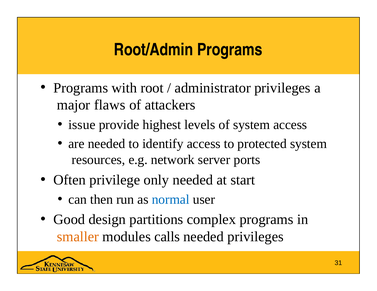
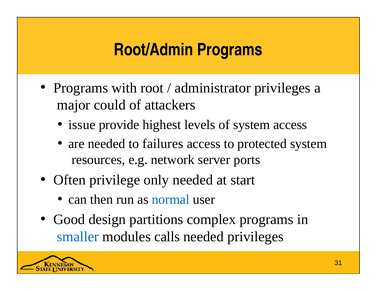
flaws: flaws -> could (110, 105)
identify: identify -> failures (163, 144)
smaller colour: orange -> blue (78, 237)
